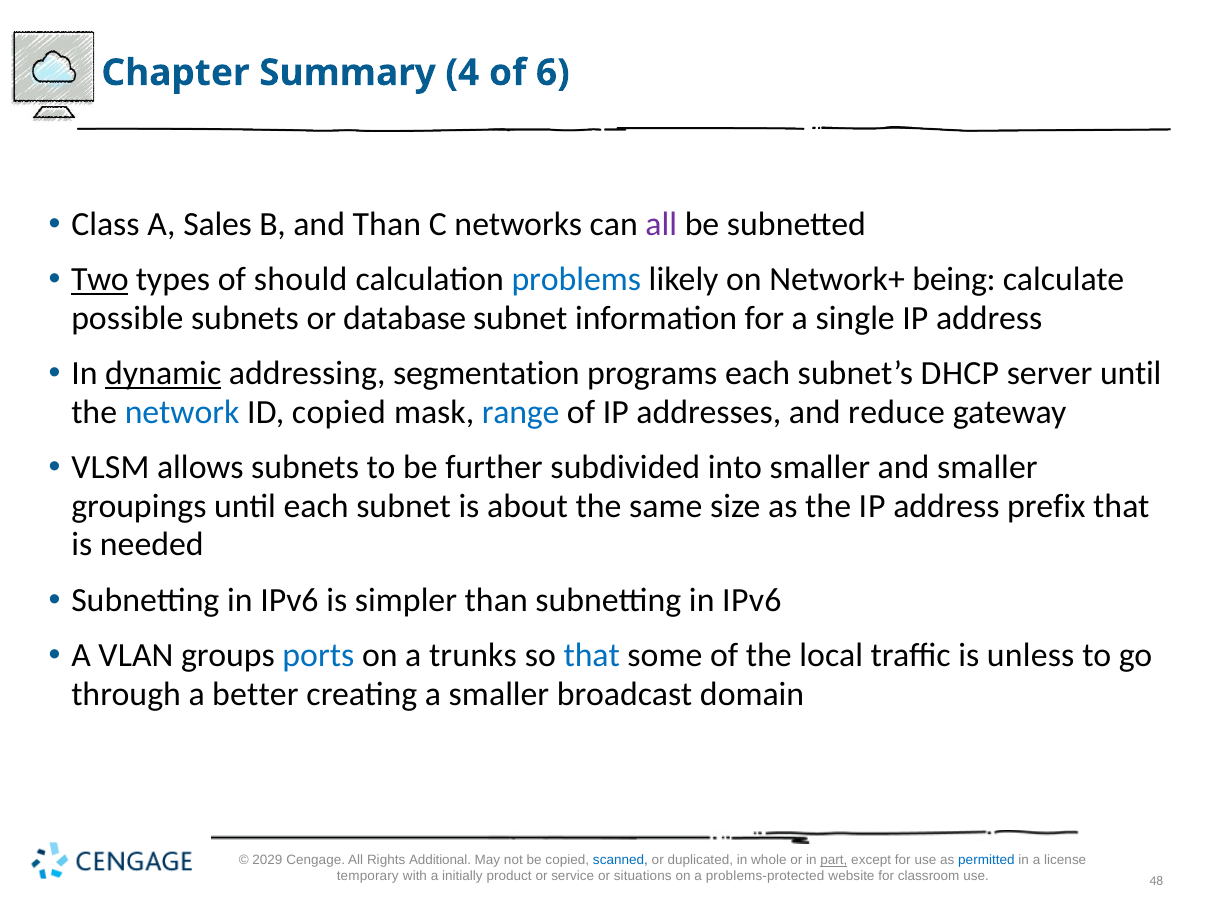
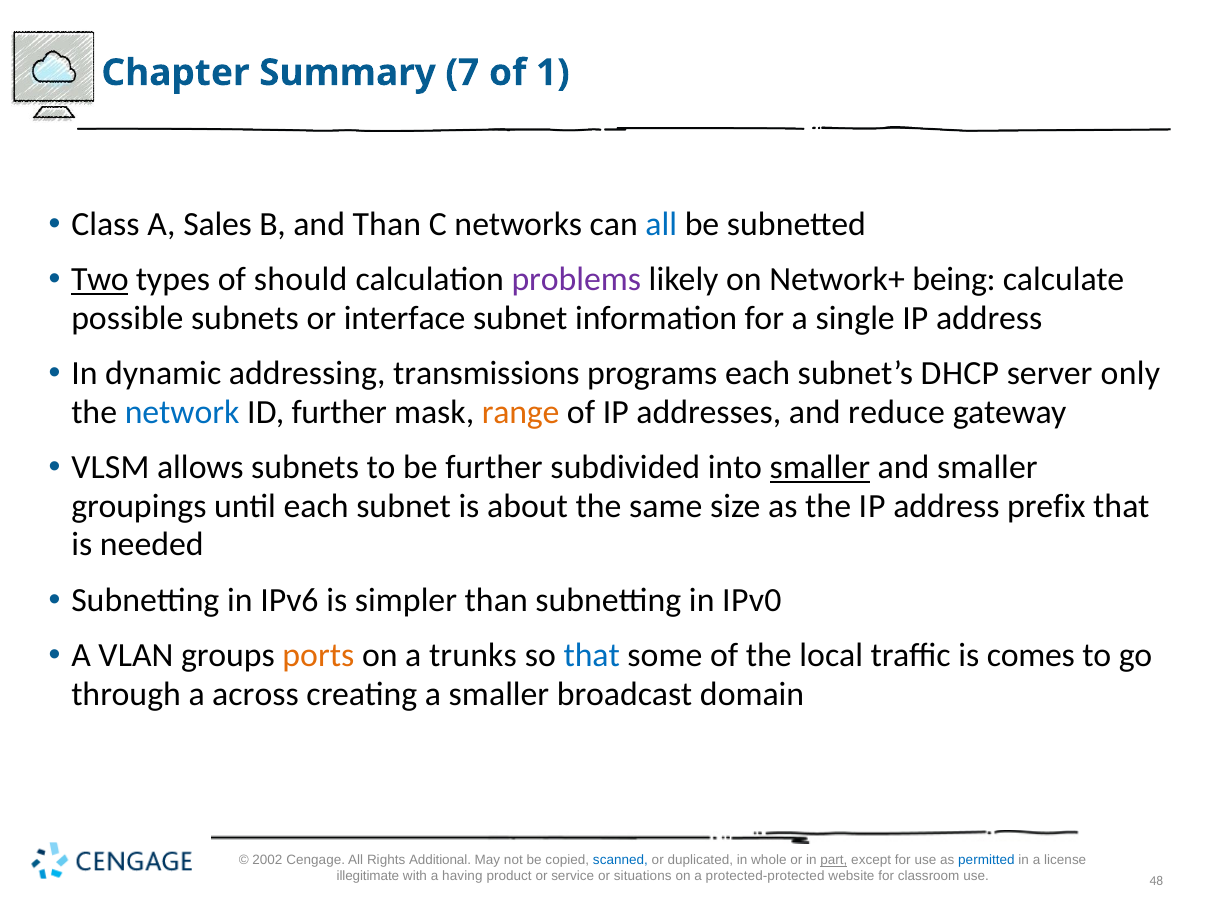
4: 4 -> 7 (462, 73)
of 6: 6 -> 1 (553, 73)
all colour: purple -> blue (661, 224)
problems colour: blue -> purple (576, 280)
database: database -> interface (405, 318)
dynamic underline: present -> none (163, 374)
segmentation: segmentation -> transmissions (486, 374)
server until: until -> only (1130, 374)
D copied: copied -> further (339, 412)
range colour: blue -> orange (521, 412)
smaller underline: none -> present (820, 468)
v 6: 6 -> 0 (773, 600)
ports colour: blue -> orange (318, 656)
unless: unless -> comes (1031, 656)
better: better -> across (256, 694)
2029: 2029 -> 2002 (267, 860)
temporary: temporary -> illegitimate (368, 876)
initially: initially -> having (462, 876)
problems-protected: problems-protected -> protected-protected (765, 876)
